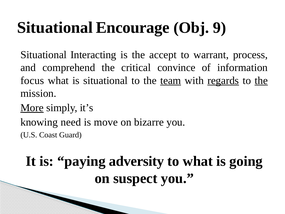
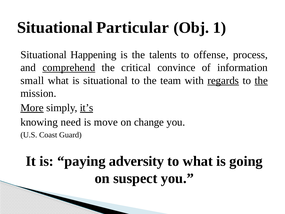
Encourage: Encourage -> Particular (133, 27)
9: 9 -> 1 (220, 28)
Interacting: Interacting -> Happening (93, 55)
accept: accept -> talents (163, 55)
warrant: warrant -> offense (211, 55)
comprehend underline: none -> present (69, 68)
focus: focus -> small (32, 80)
team underline: present -> none (171, 80)
it’s underline: none -> present (87, 108)
bizarre: bizarre -> change (149, 122)
